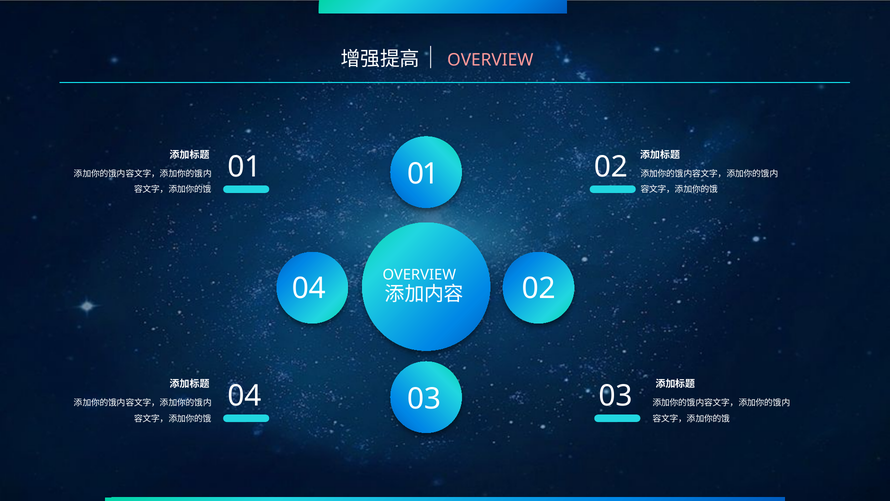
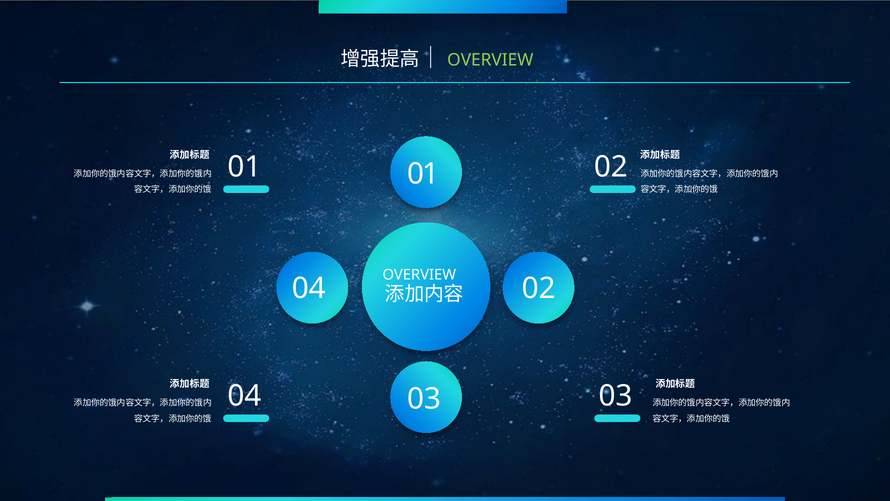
OVERVIEW colour: pink -> light green (490, 60)
